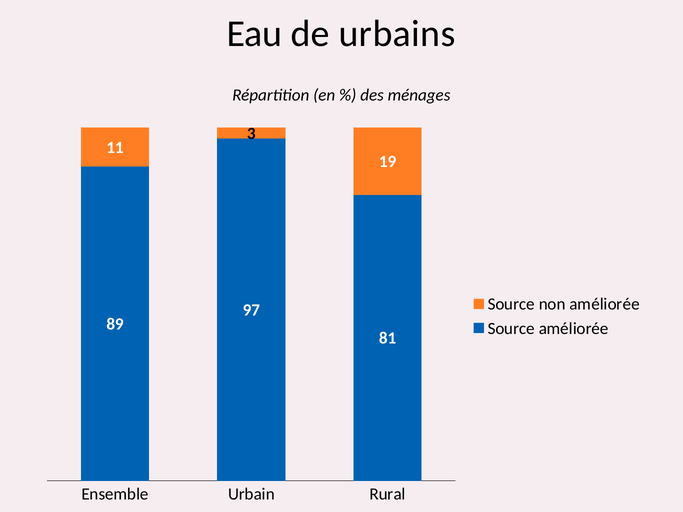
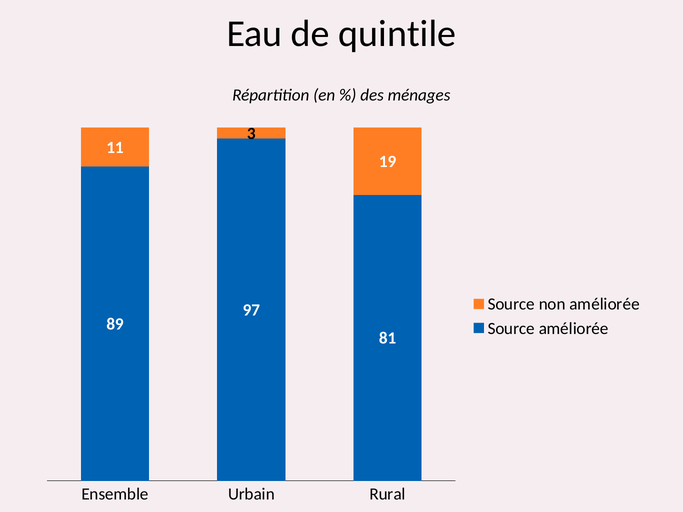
urbains: urbains -> quintile (397, 34)
